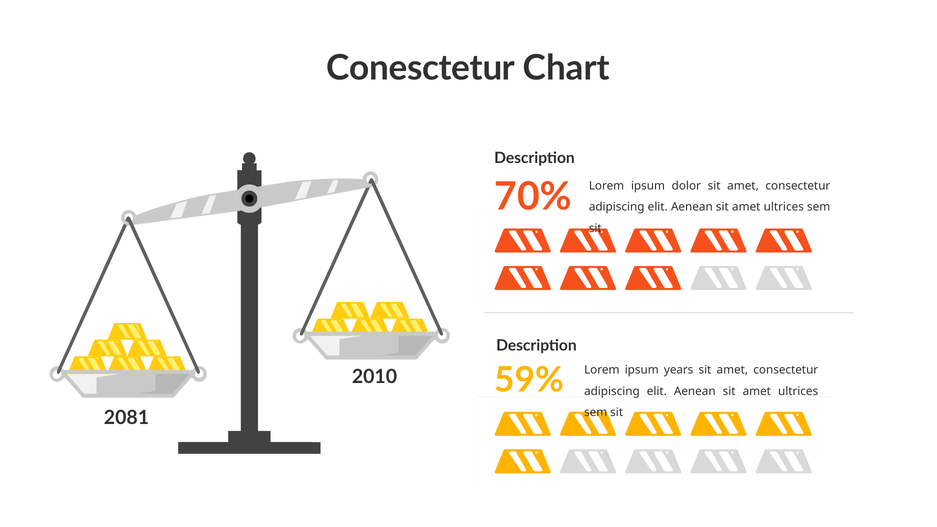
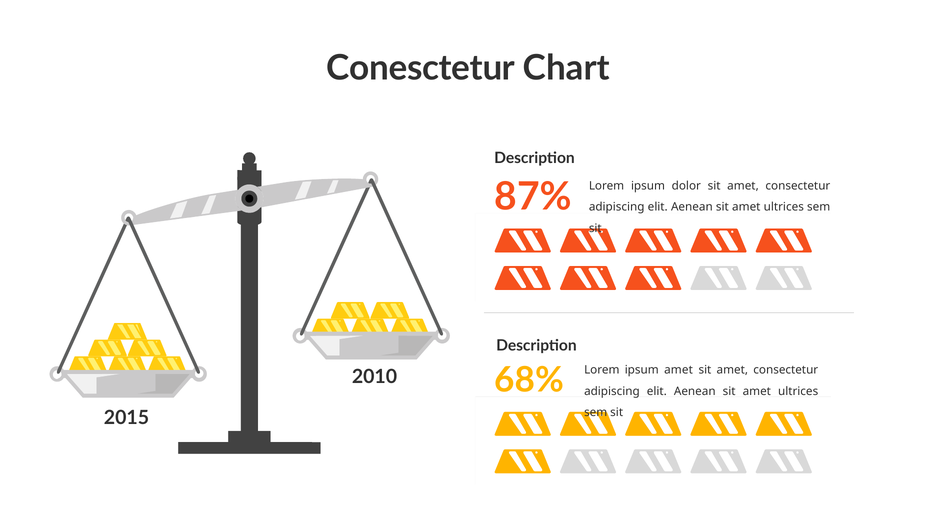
70%: 70% -> 87% (533, 197)
59%: 59% -> 68% (529, 380)
ipsum years: years -> amet (679, 370)
2081: 2081 -> 2015 (126, 418)
